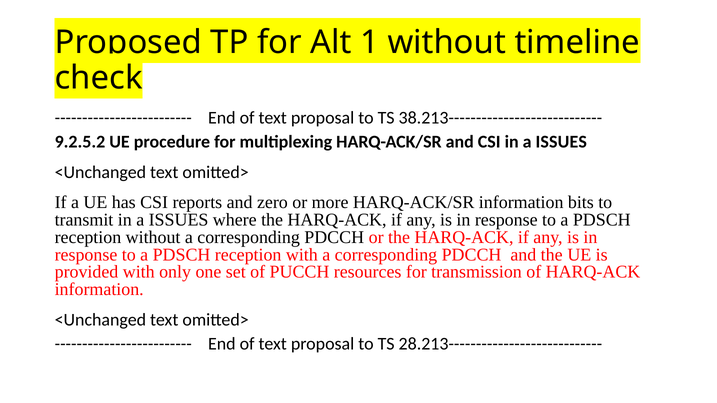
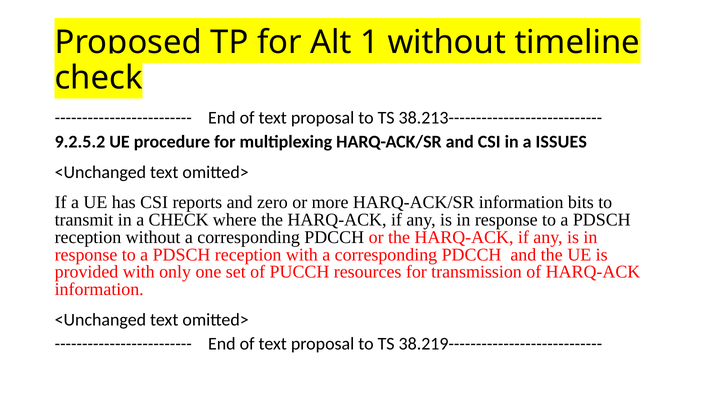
transmit in a ISSUES: ISSUES -> CHECK (179, 220)
28.213----------------------------: 28.213---------------------------- -> 38.219---------------------------- (500, 344)
